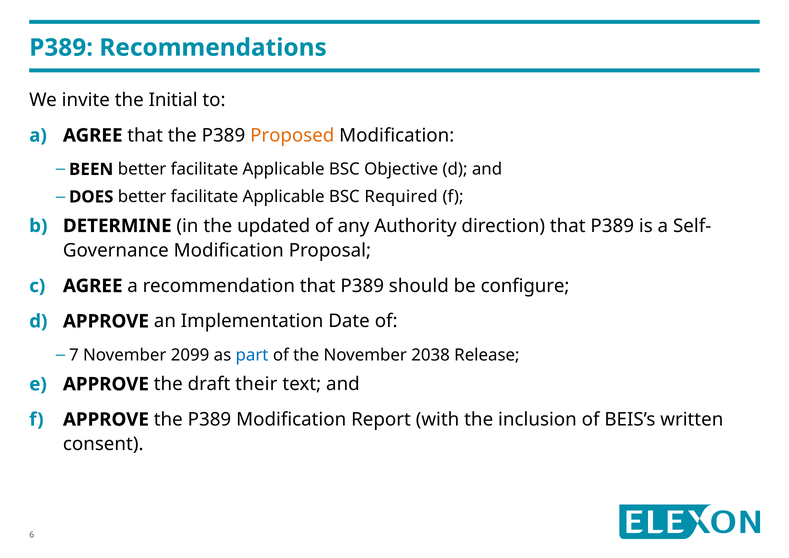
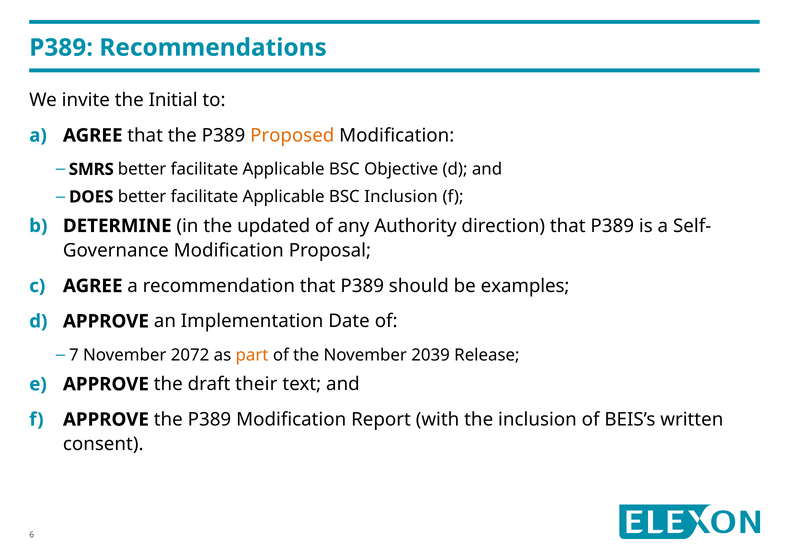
BEEN: BEEN -> SMRS (91, 169)
BSC Required: Required -> Inclusion (401, 197)
configure: configure -> examples (525, 286)
2099: 2099 -> 2072 (190, 355)
part colour: blue -> orange (252, 355)
2038: 2038 -> 2039 (431, 355)
